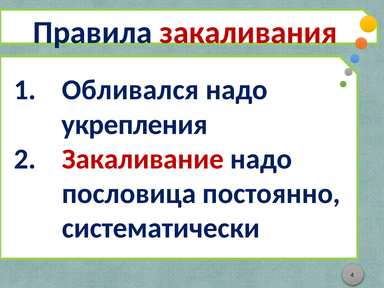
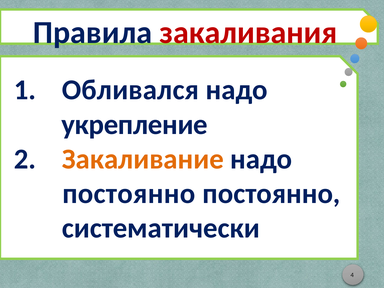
укрепления: укрепления -> укрепление (135, 125)
Закаливание colour: red -> orange (143, 159)
пословица: пословица -> постоянно (129, 194)
